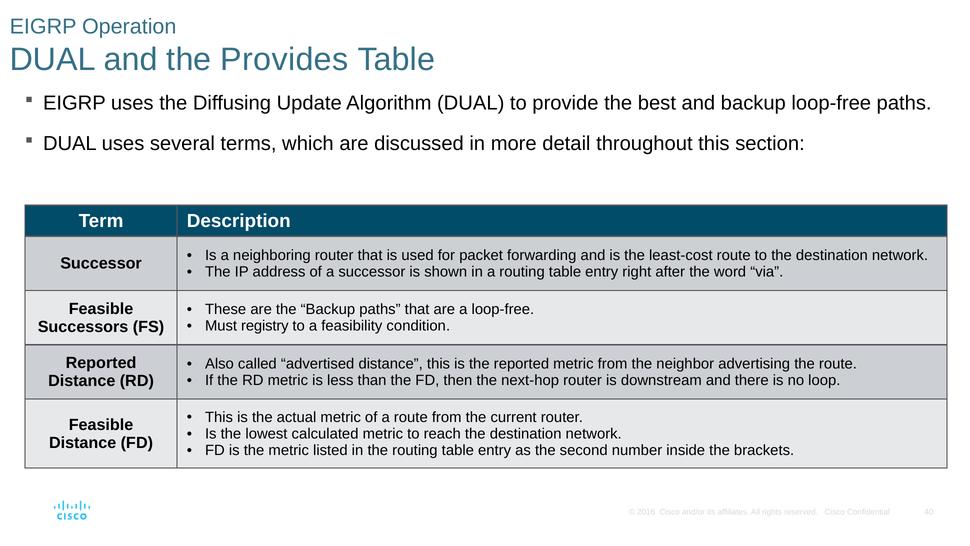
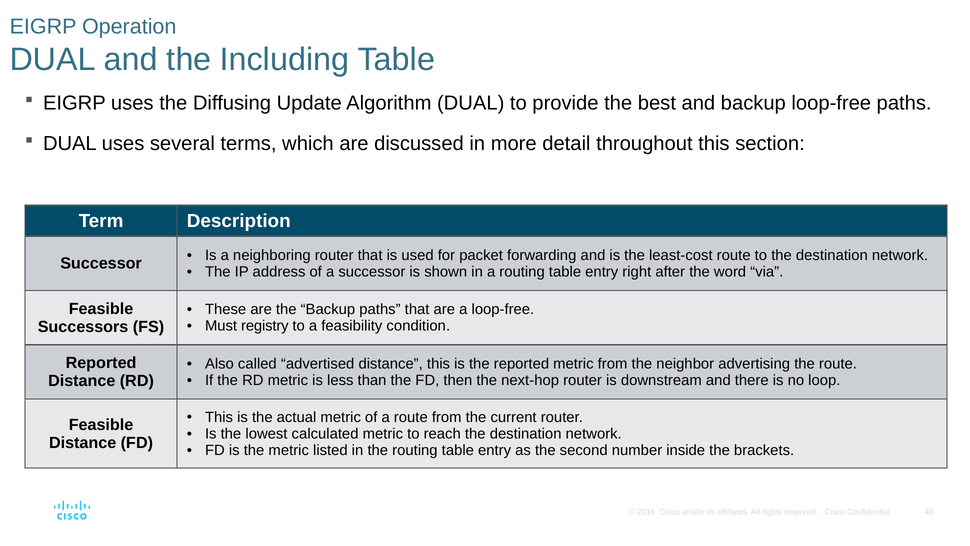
Provides: Provides -> Including (285, 60)
